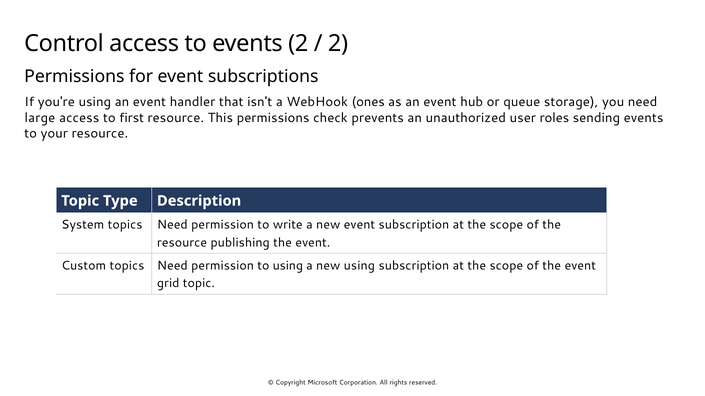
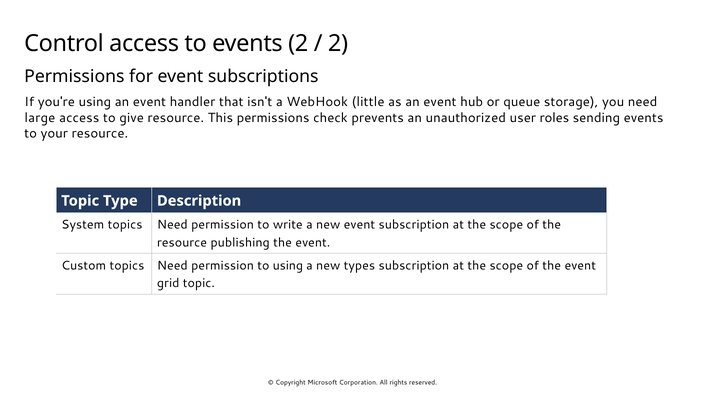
ones: ones -> little (368, 102)
first: first -> give (132, 118)
new using: using -> types (359, 266)
